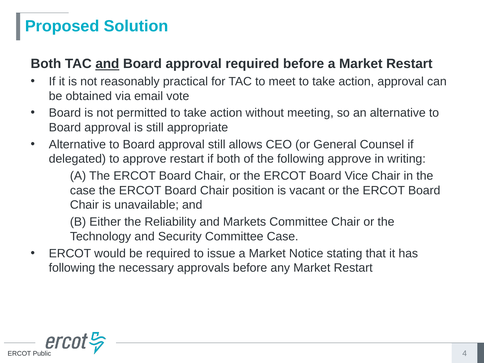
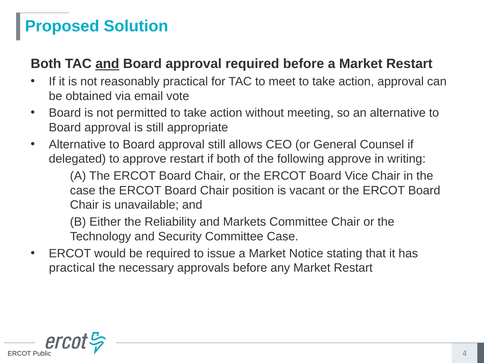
following: following -> practical (72, 268)
